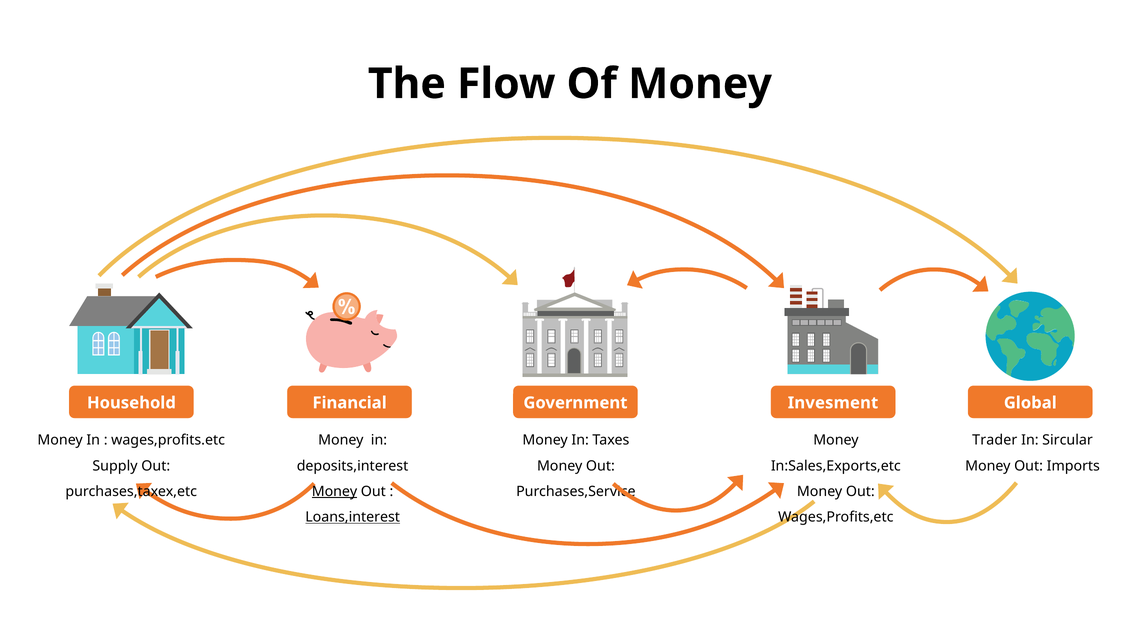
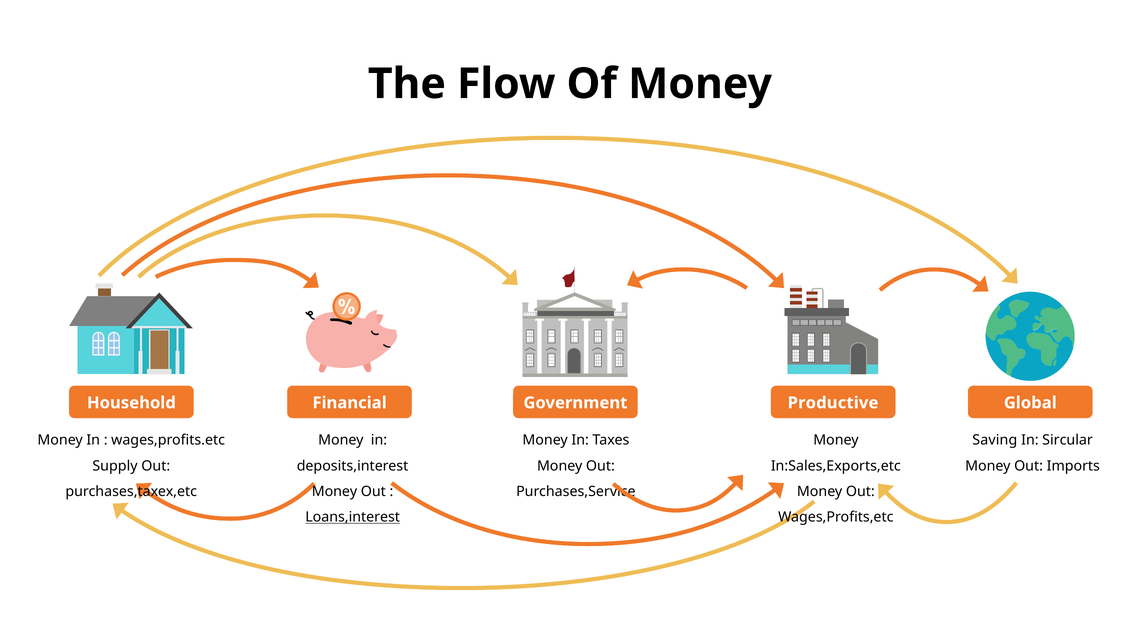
Invesment: Invesment -> Productive (833, 403)
Trader: Trader -> Saving (995, 440)
Money underline: present -> none (334, 492)
